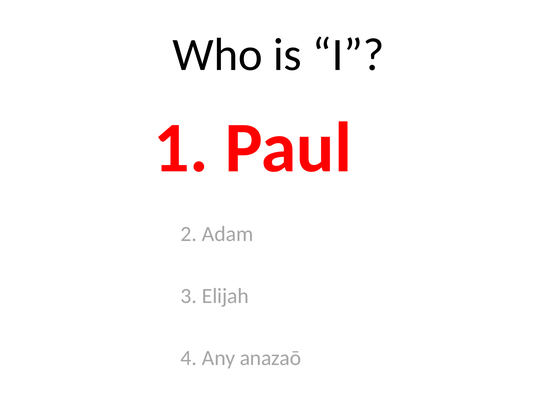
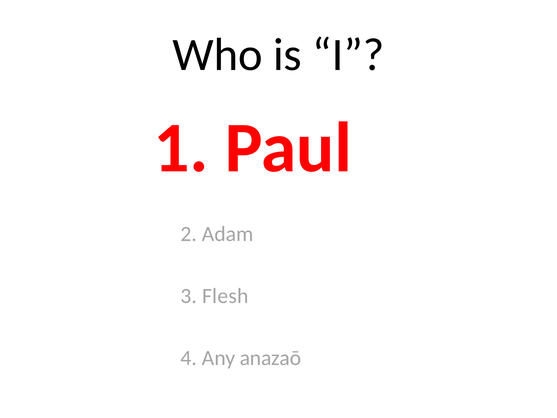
Elijah: Elijah -> Flesh (225, 296)
